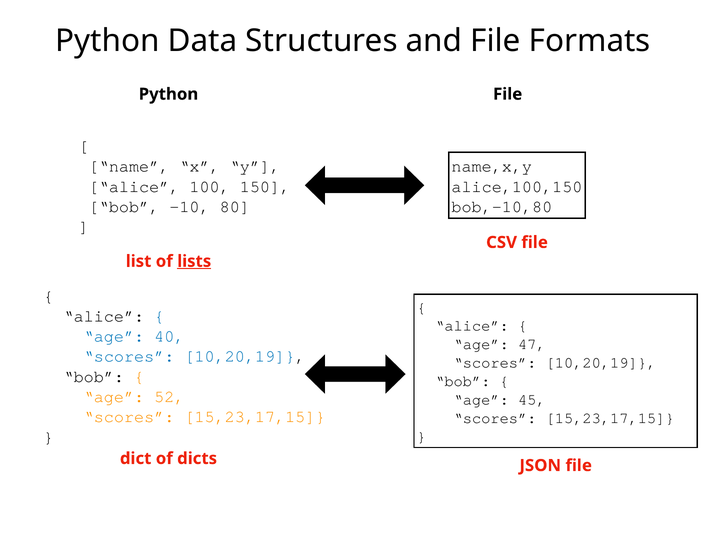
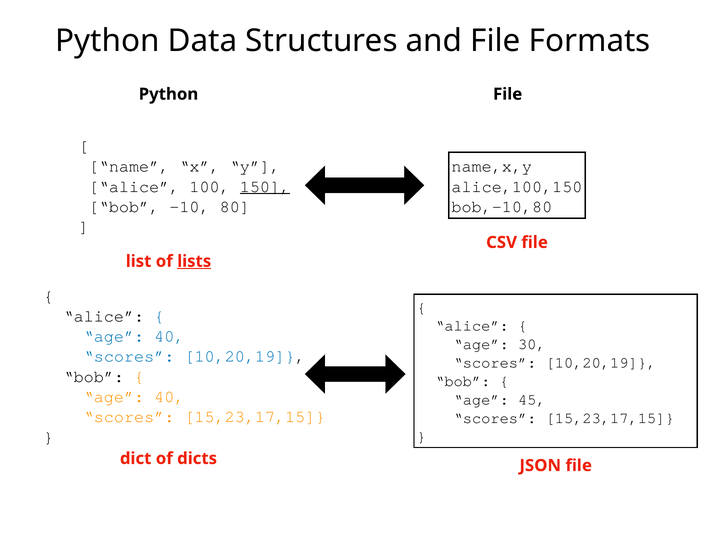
150 underline: none -> present (265, 186)
47: 47 -> 30 (532, 344)
52: 52 -> 40 (169, 397)
